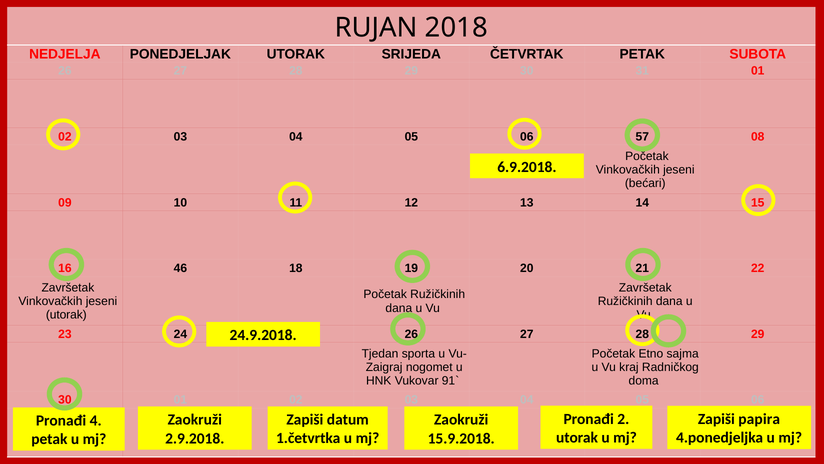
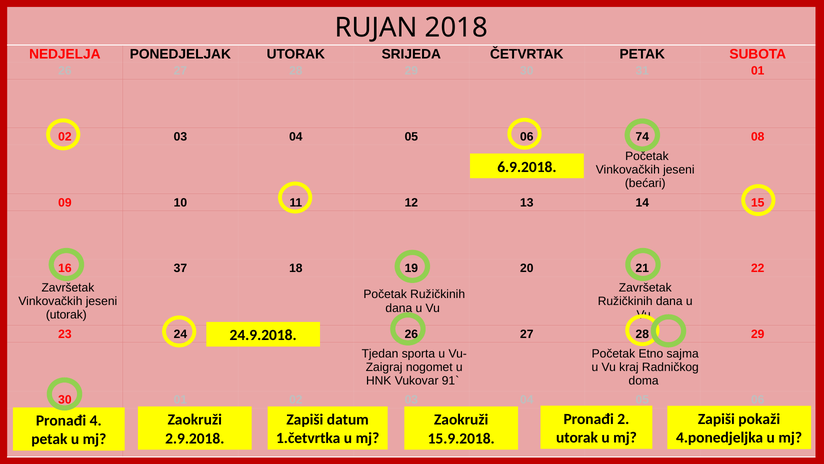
57: 57 -> 74 (642, 137)
46: 46 -> 37 (180, 268)
papira: papira -> pokaži (759, 419)
